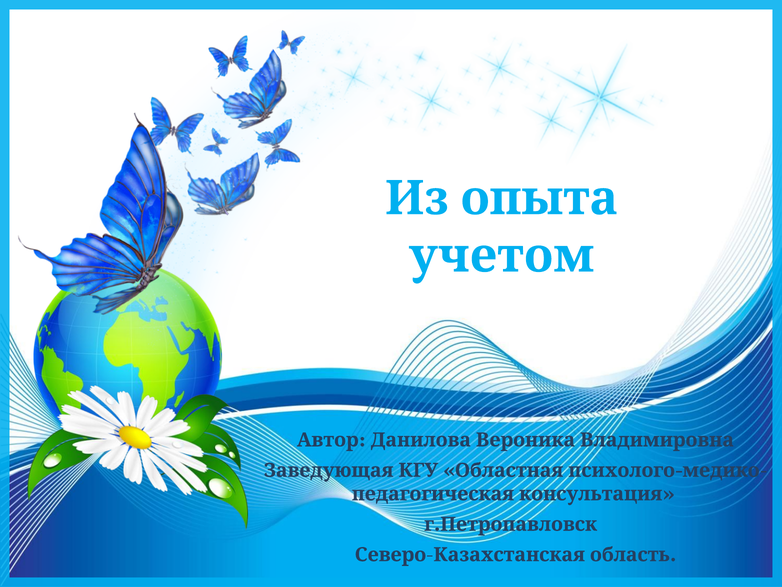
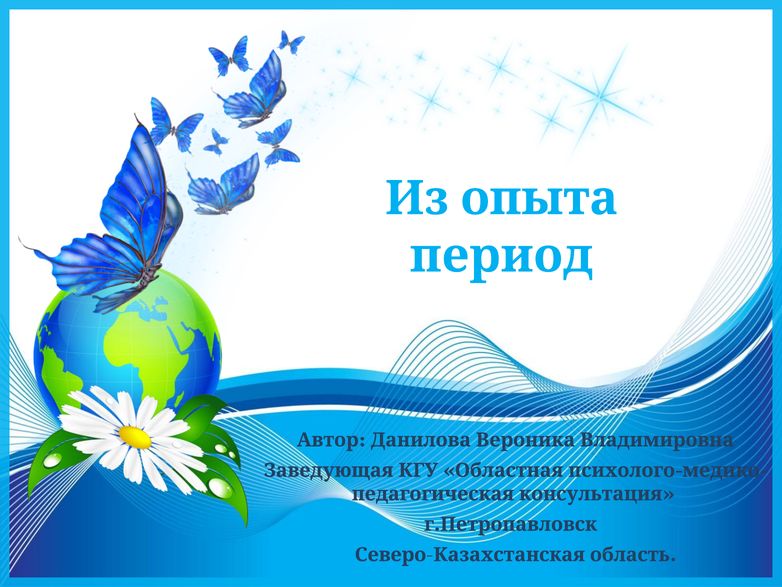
учетом: учетом -> период (501, 256)
